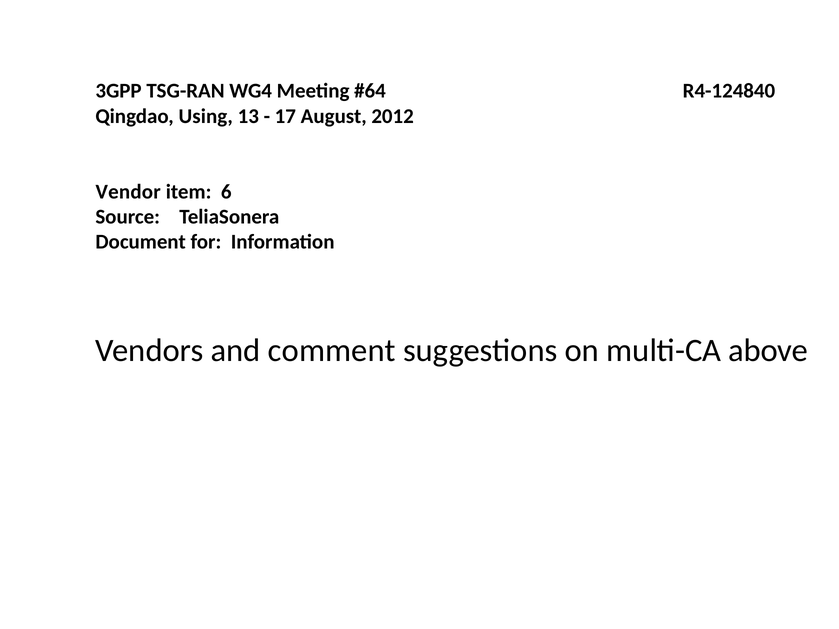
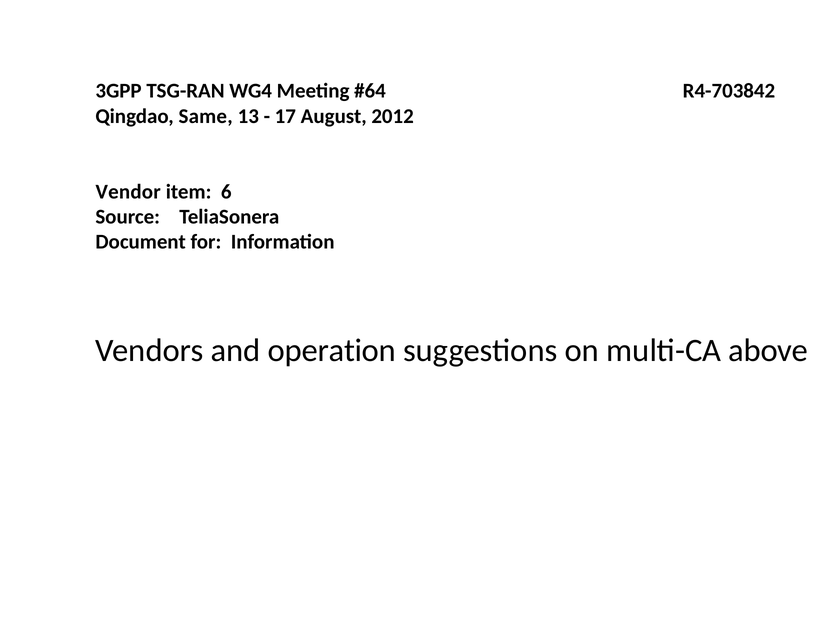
R4-124840: R4-124840 -> R4-703842 (729, 91)
Using: Using -> Same (206, 116)
comment: comment -> operation (332, 351)
